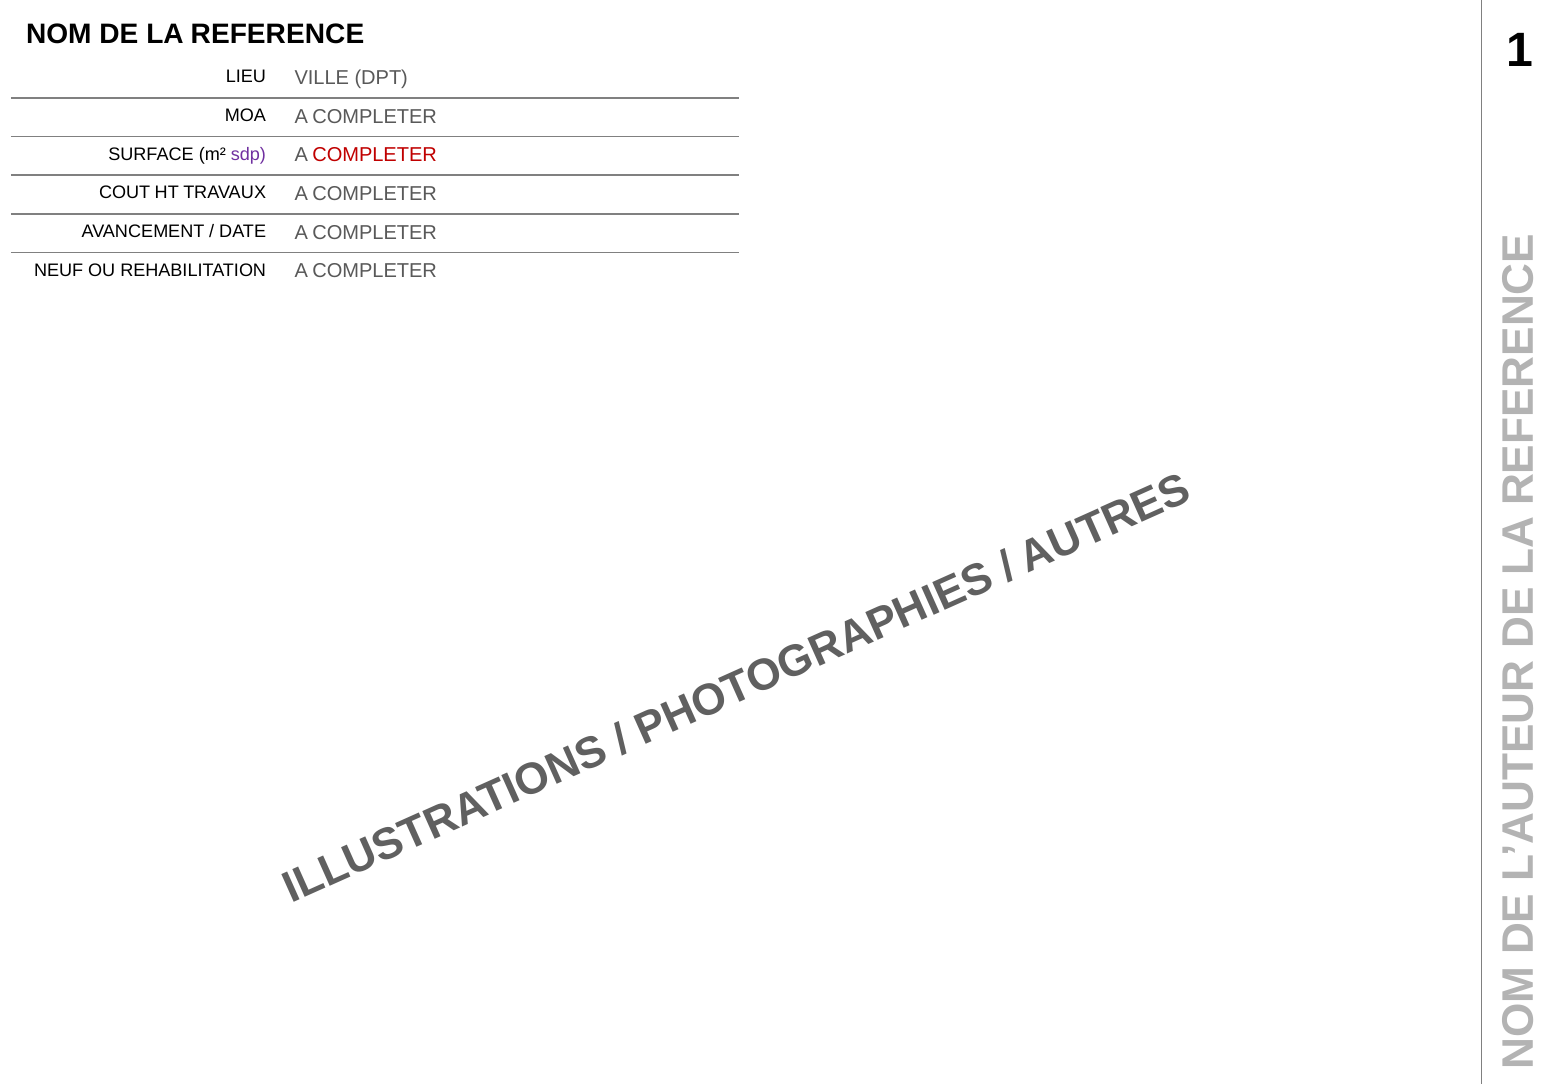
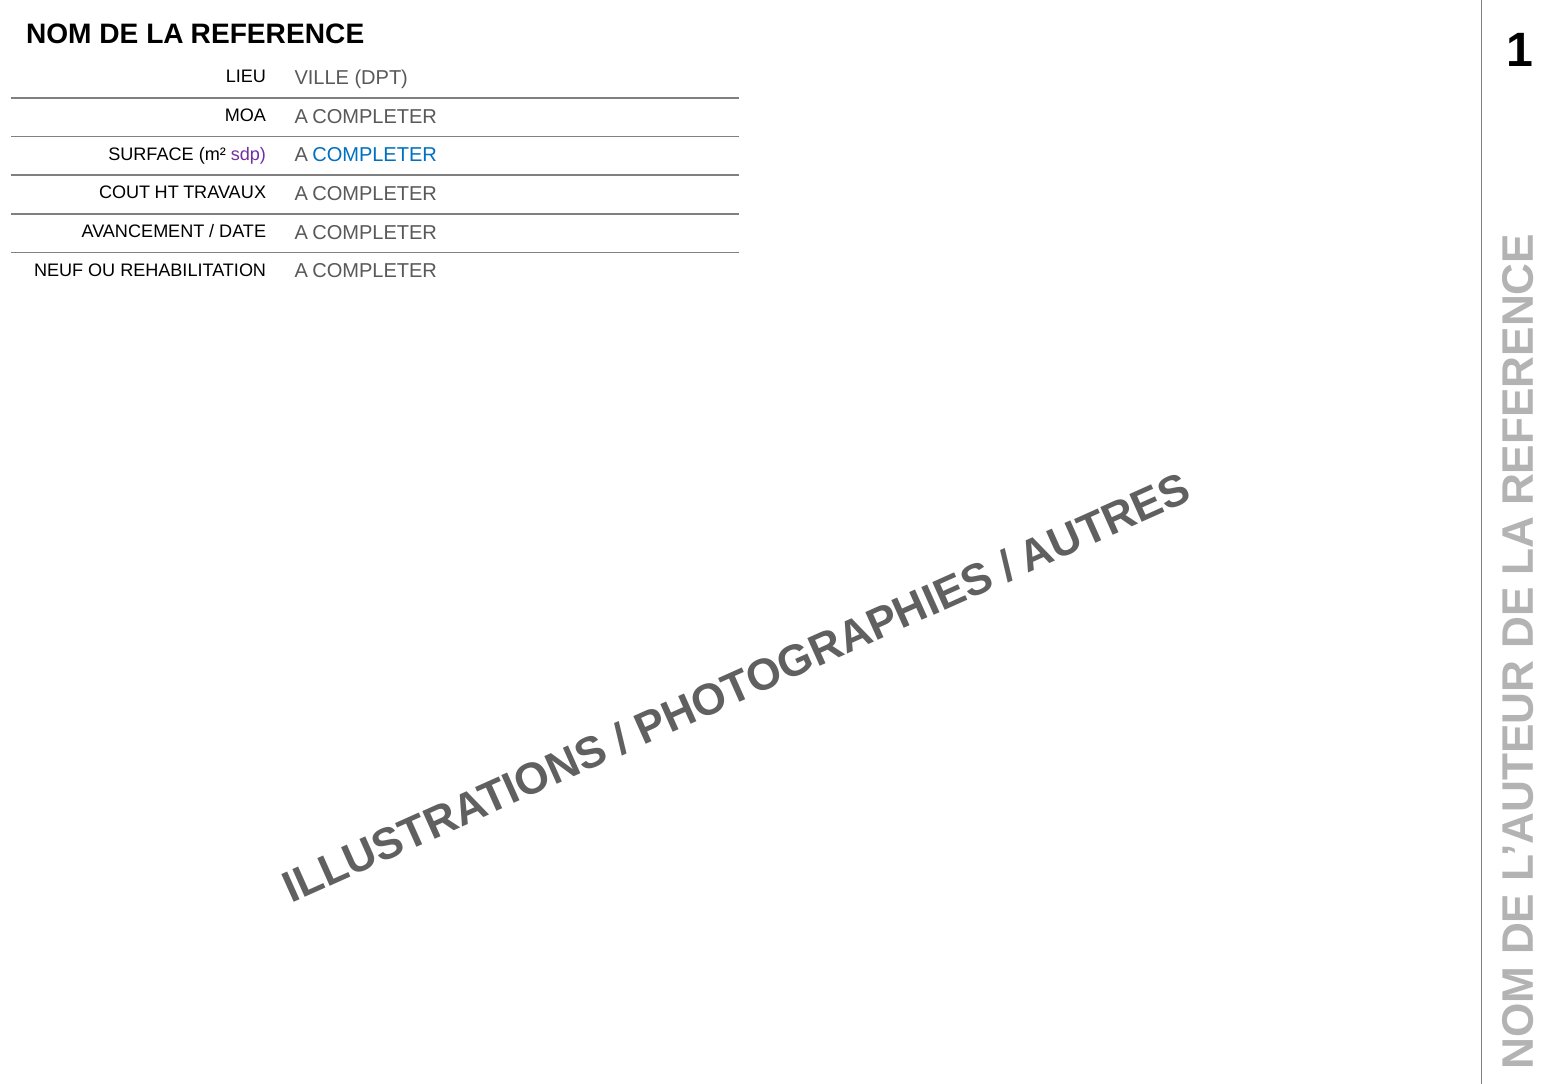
COMPLETER colour: red -> blue (375, 155)
